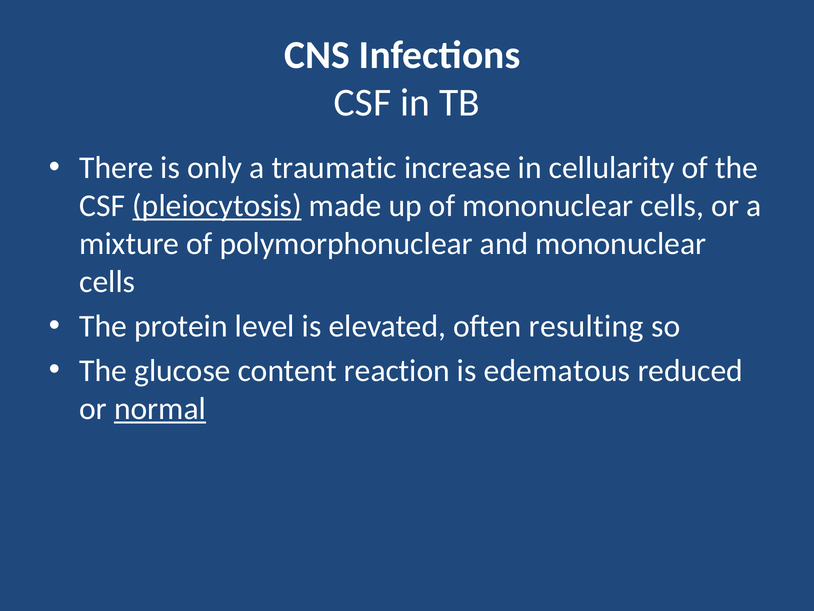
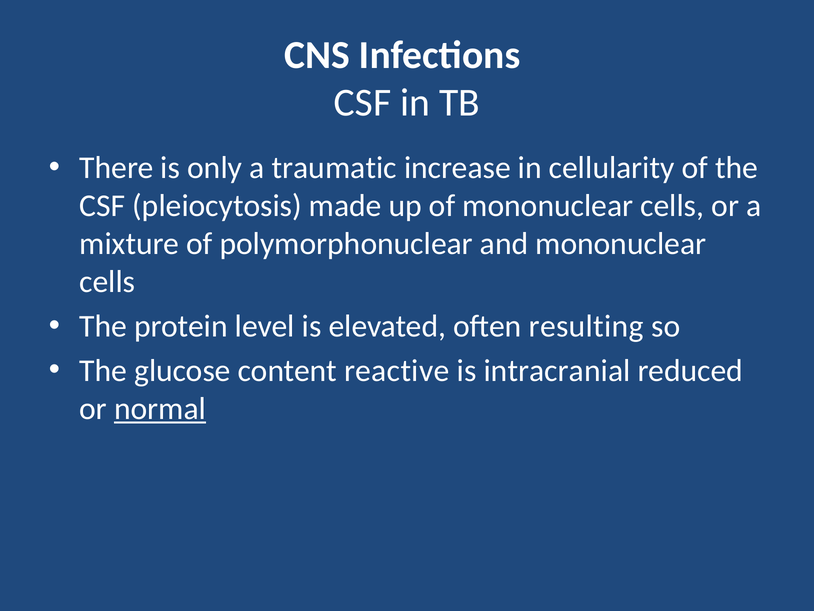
pleiocytosis underline: present -> none (217, 206)
reaction: reaction -> reactive (397, 370)
edematous: edematous -> intracranial (557, 370)
